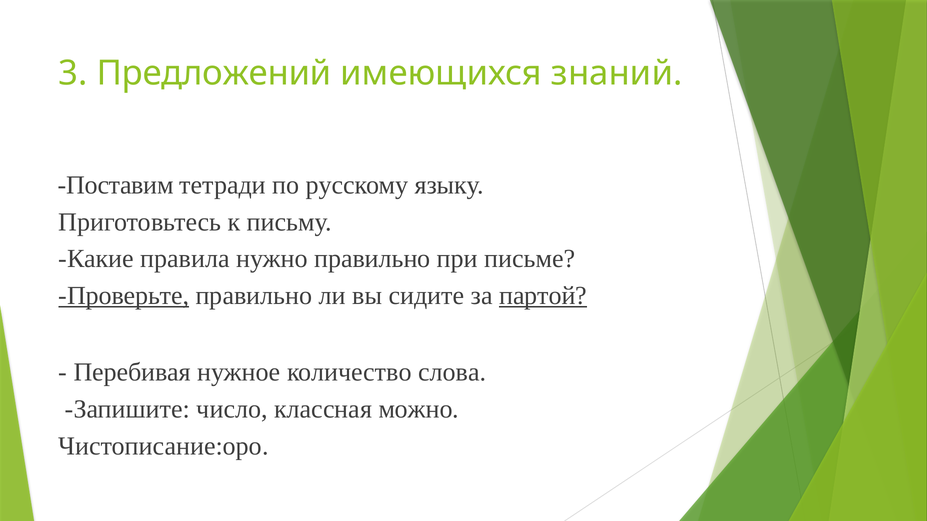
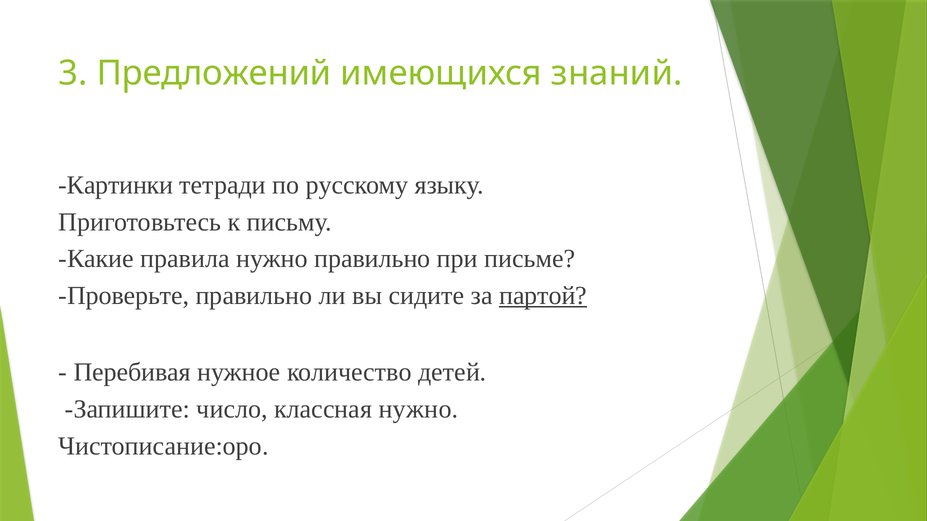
Поставим: Поставим -> Картинки (116, 185)
Проверьте underline: present -> none (124, 296)
слова: слова -> детей (452, 373)
классная можно: можно -> нужно (419, 410)
